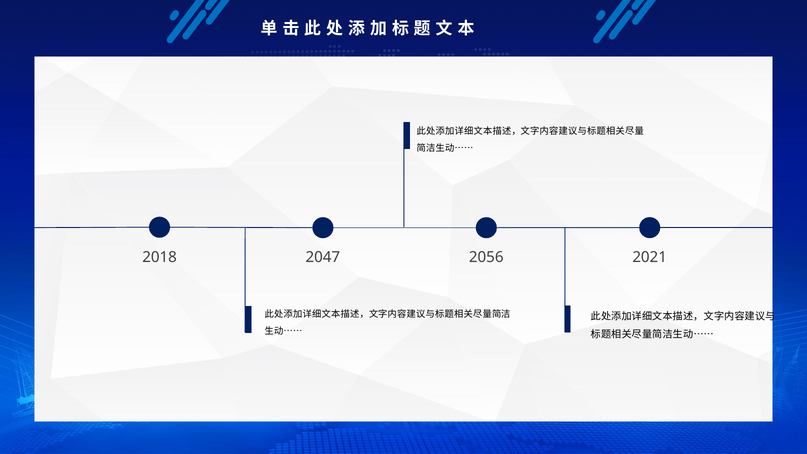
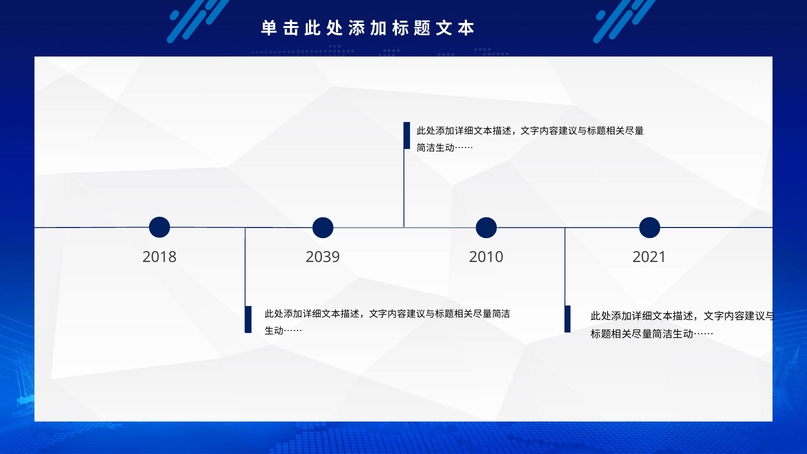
2047: 2047 -> 2039 (323, 257)
2056: 2056 -> 2010 (486, 257)
